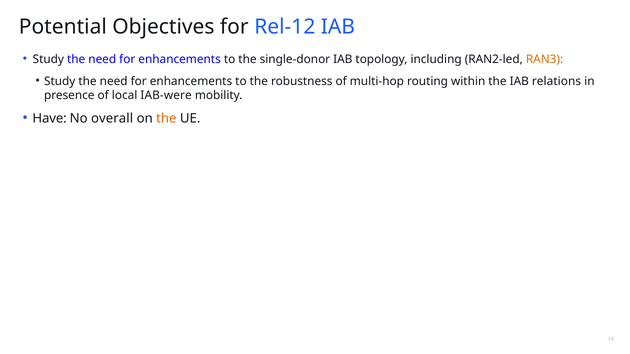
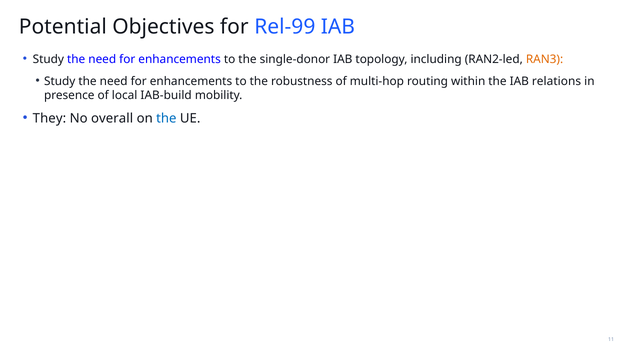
Rel-12: Rel-12 -> Rel-99 (285, 27)
IAB-were: IAB-were -> IAB-build (166, 95)
Have: Have -> They (49, 118)
the colour: orange -> blue (166, 118)
